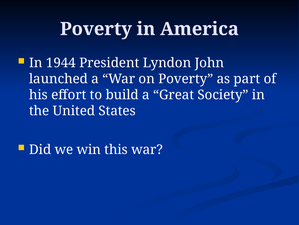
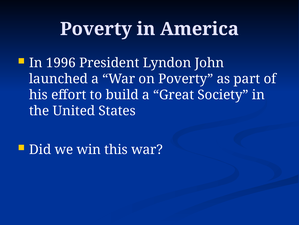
1944: 1944 -> 1996 (61, 63)
